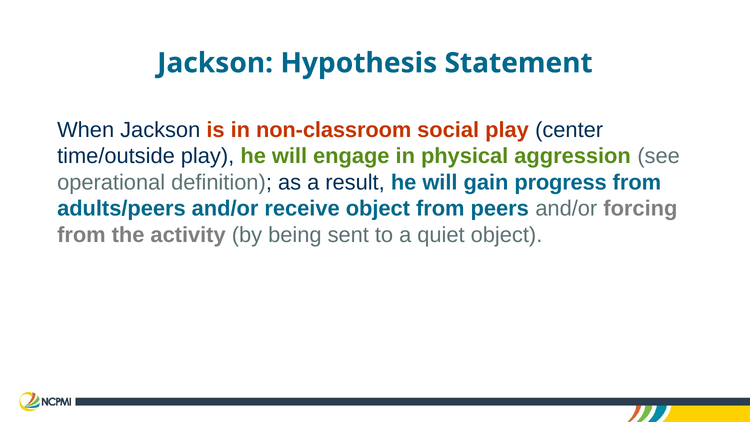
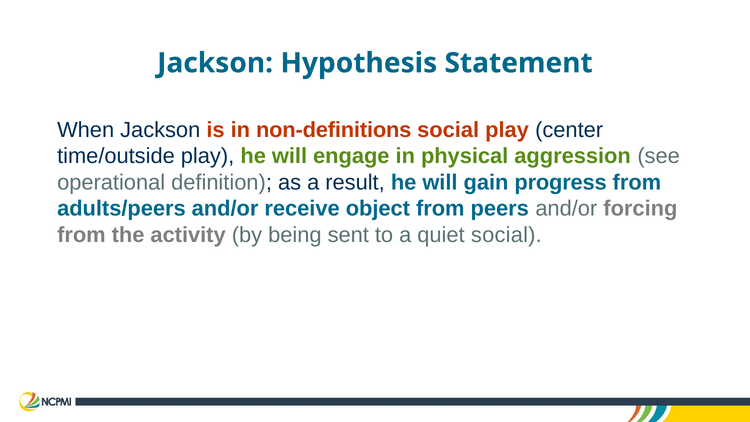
non-classroom: non-classroom -> non-definitions (334, 130)
quiet object: object -> social (506, 235)
